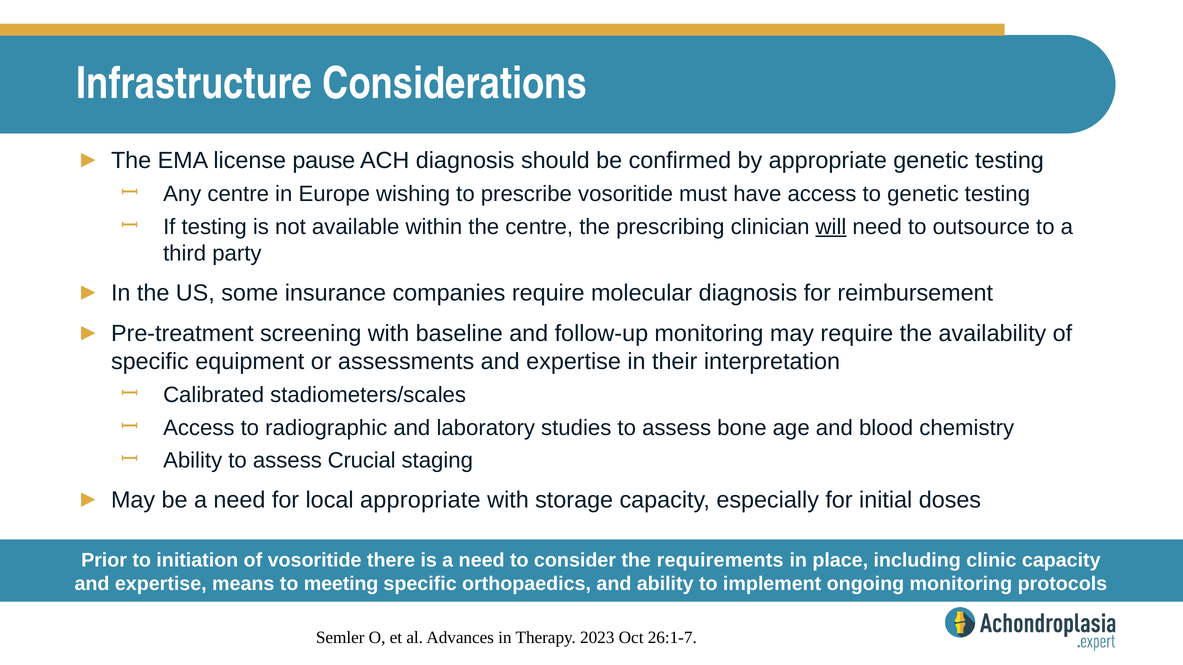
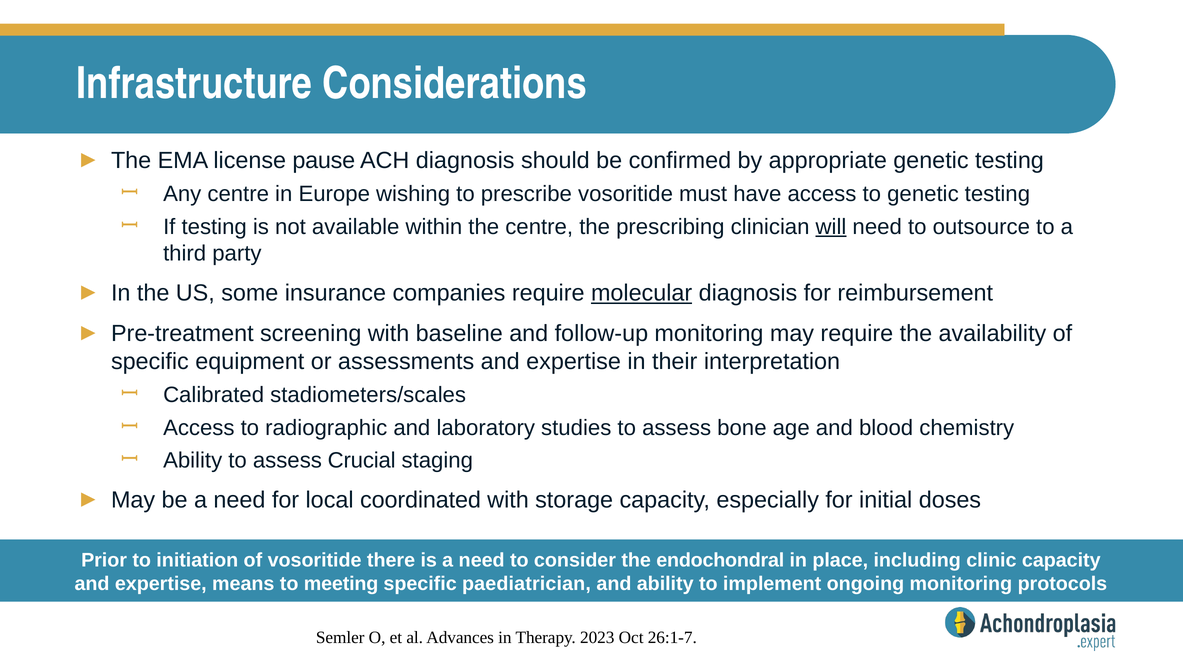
molecular underline: none -> present (642, 293)
local appropriate: appropriate -> coordinated (421, 501)
requirements: requirements -> endochondral (720, 560)
orthopaedics: orthopaedics -> paediatrician (526, 584)
